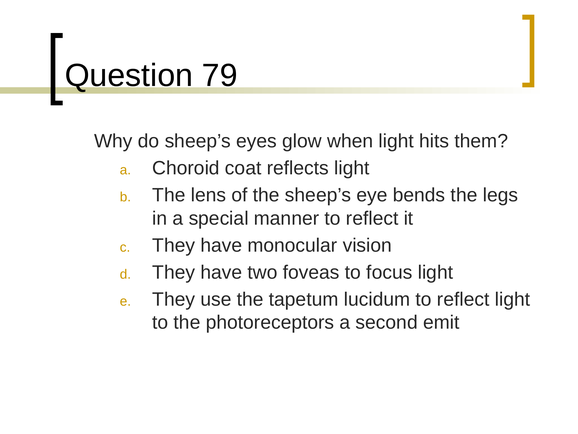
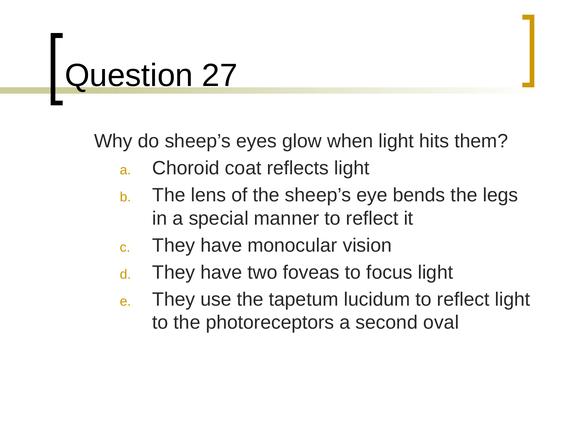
79: 79 -> 27 (220, 76)
emit: emit -> oval (441, 322)
